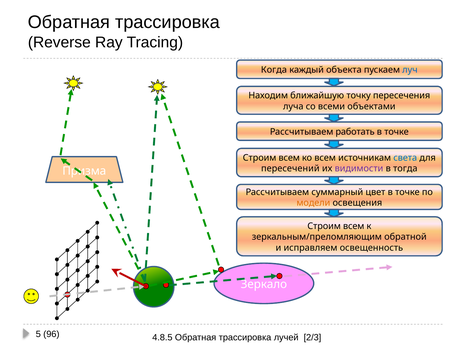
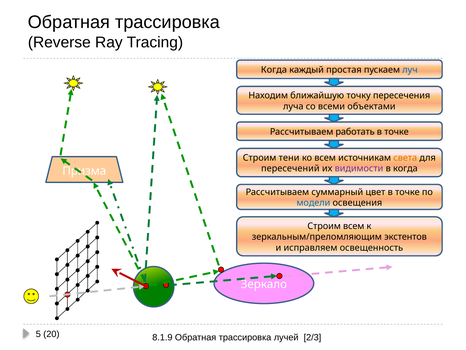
объекта: объекта -> простая (344, 70)
всем: всем -> тени (289, 158)
света colour: blue -> orange (405, 158)
в тогда: тогда -> когда (405, 168)
модели colour: orange -> blue (313, 203)
обратной: обратной -> экстентов (406, 237)
96: 96 -> 20 (51, 334)
4.8.5: 4.8.5 -> 8.1.9 (162, 337)
